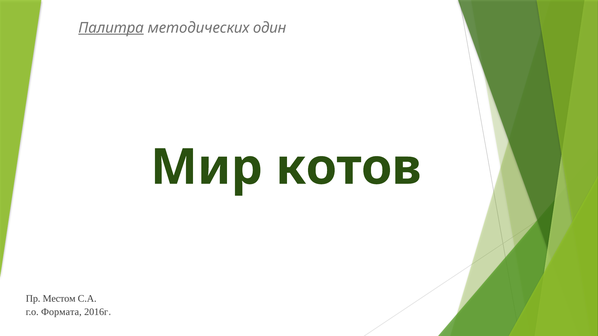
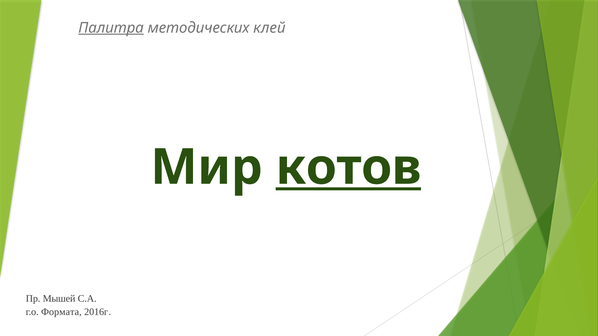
один: один -> клей (269, 28)
котов underline: none -> present (349, 168)
Местом: Местом -> Мышей (59, 299)
